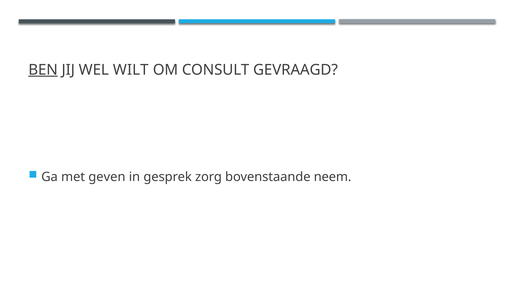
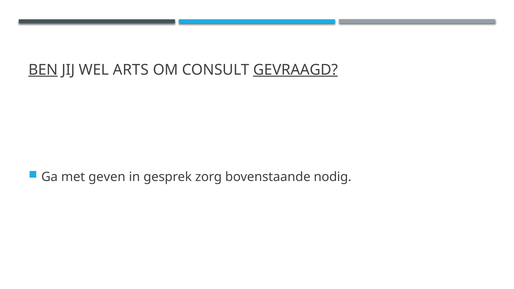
WILT: WILT -> ARTS (131, 70)
GEVRAAGD underline: none -> present (295, 70)
neem: neem -> nodig (333, 177)
